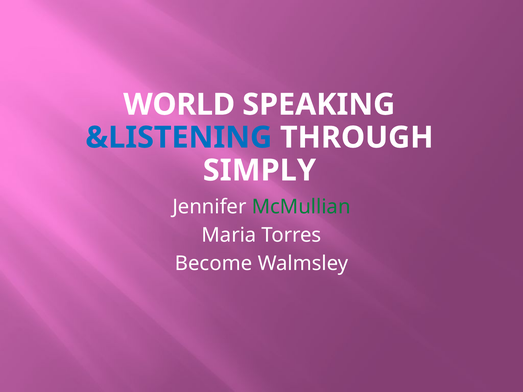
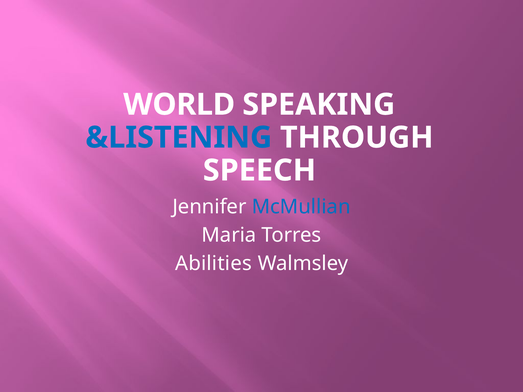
SIMPLY: SIMPLY -> SPEECH (259, 171)
McMullian colour: green -> blue (301, 207)
Become: Become -> Abilities (214, 264)
